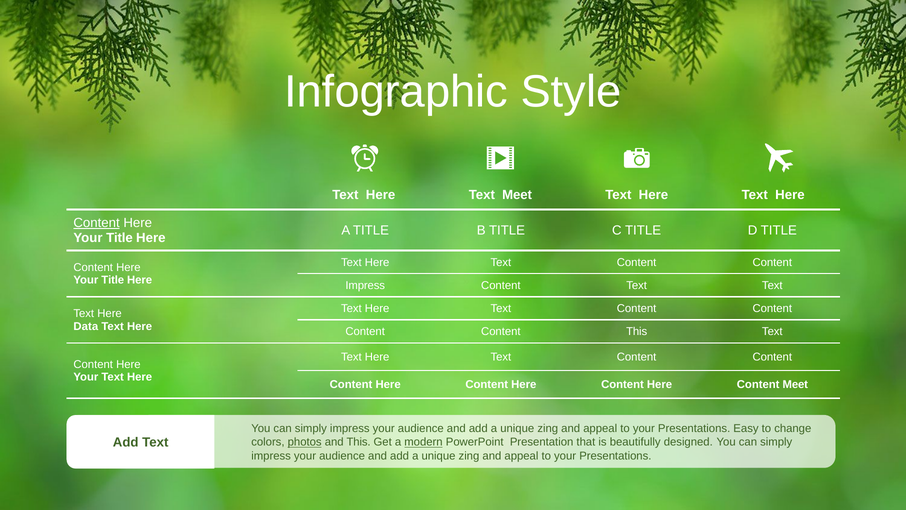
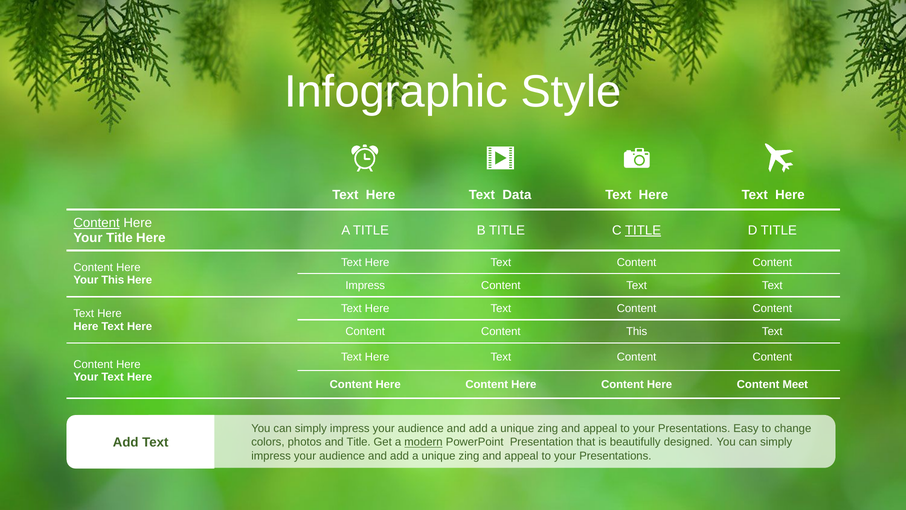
Text Meet: Meet -> Data (517, 195)
TITLE underline: none -> present (643, 230)
Title: Title -> This (113, 280)
Data: Data -> Here (86, 326)
photos underline: present -> none (305, 442)
and This: This -> Title (359, 442)
